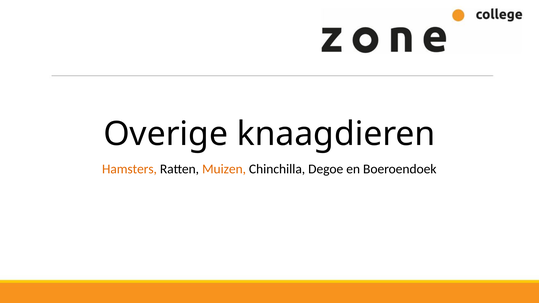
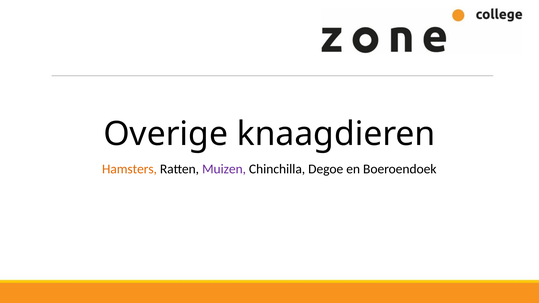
Muizen colour: orange -> purple (224, 169)
